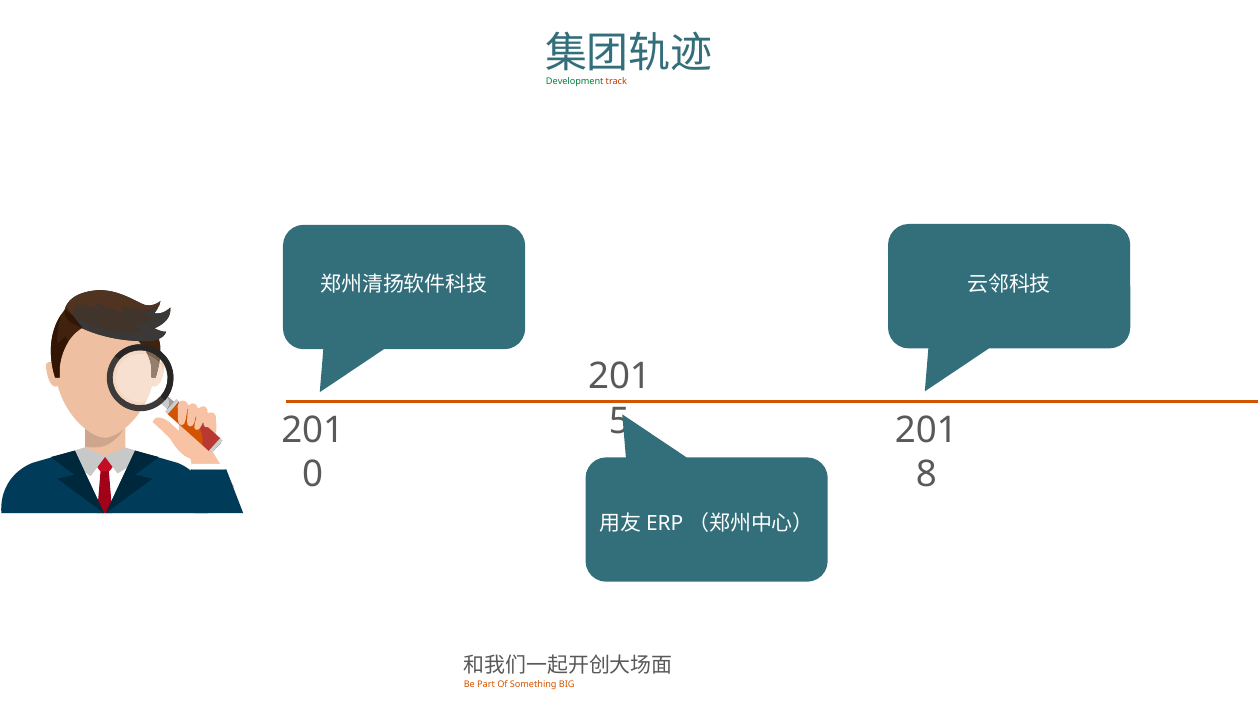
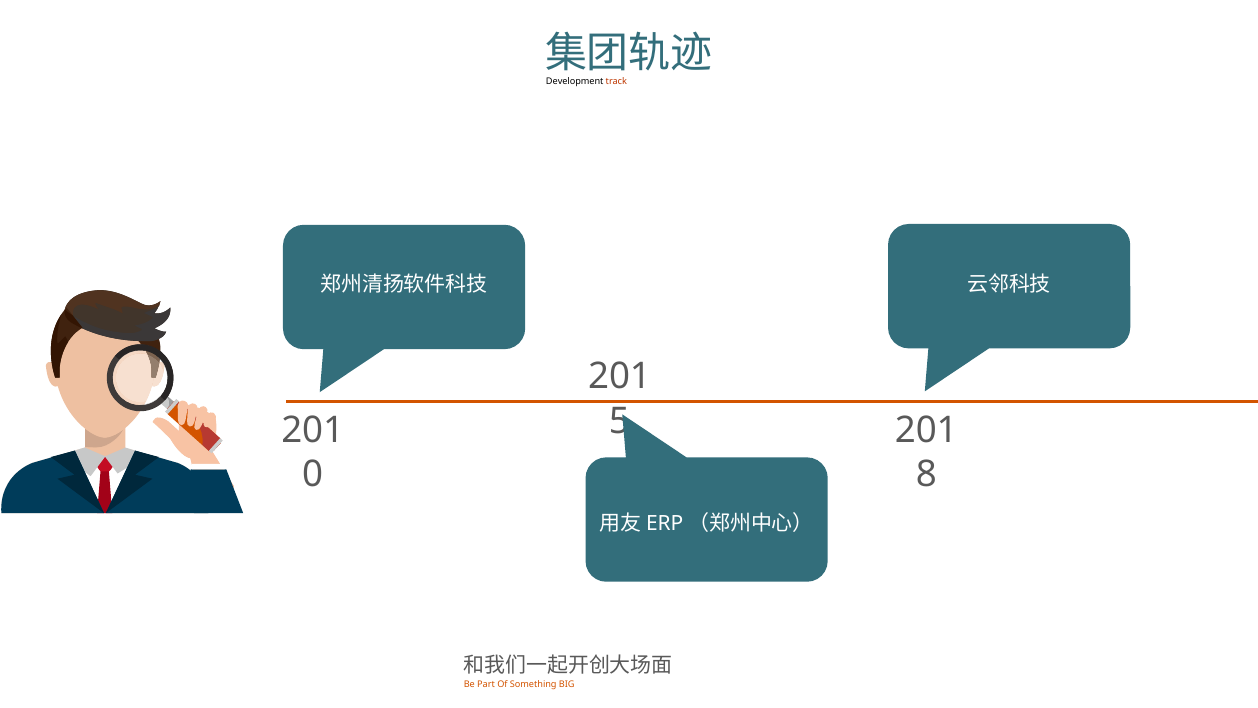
Development colour: green -> black (575, 82)
